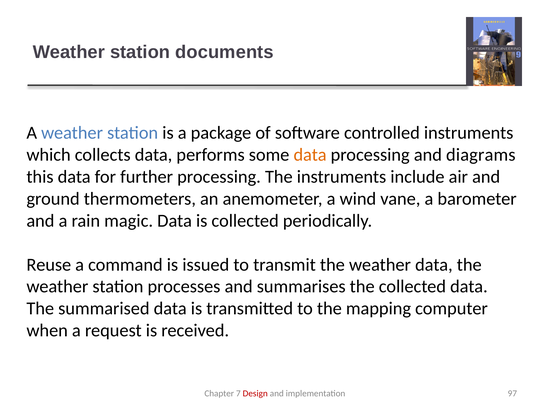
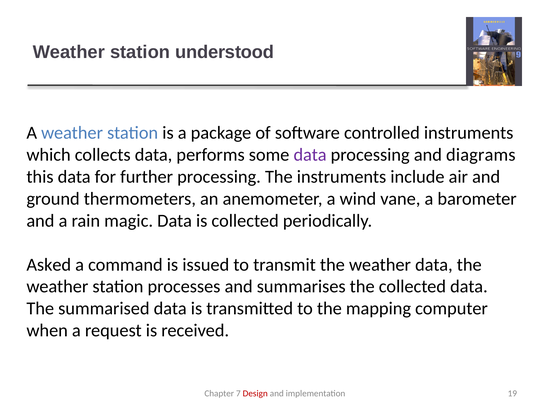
documents: documents -> understood (225, 52)
data colour: orange -> purple (310, 155)
Reuse: Reuse -> Asked (49, 265)
97: 97 -> 19 (512, 394)
